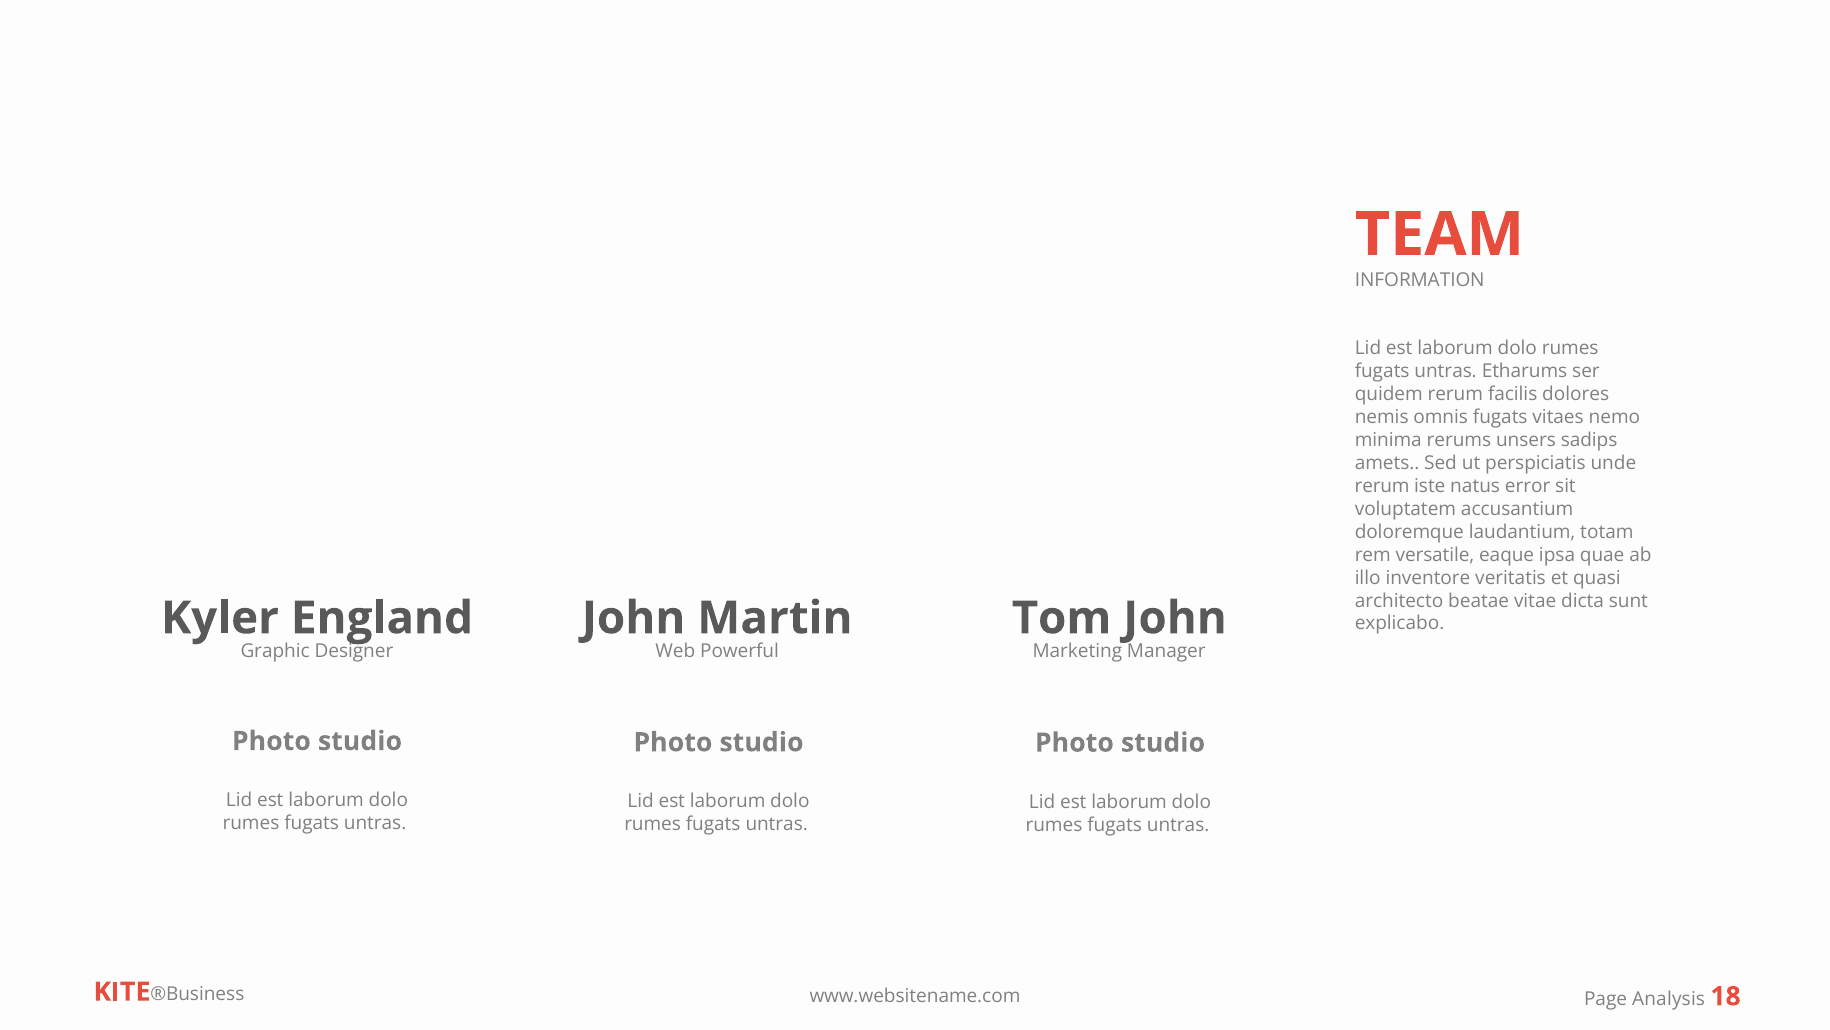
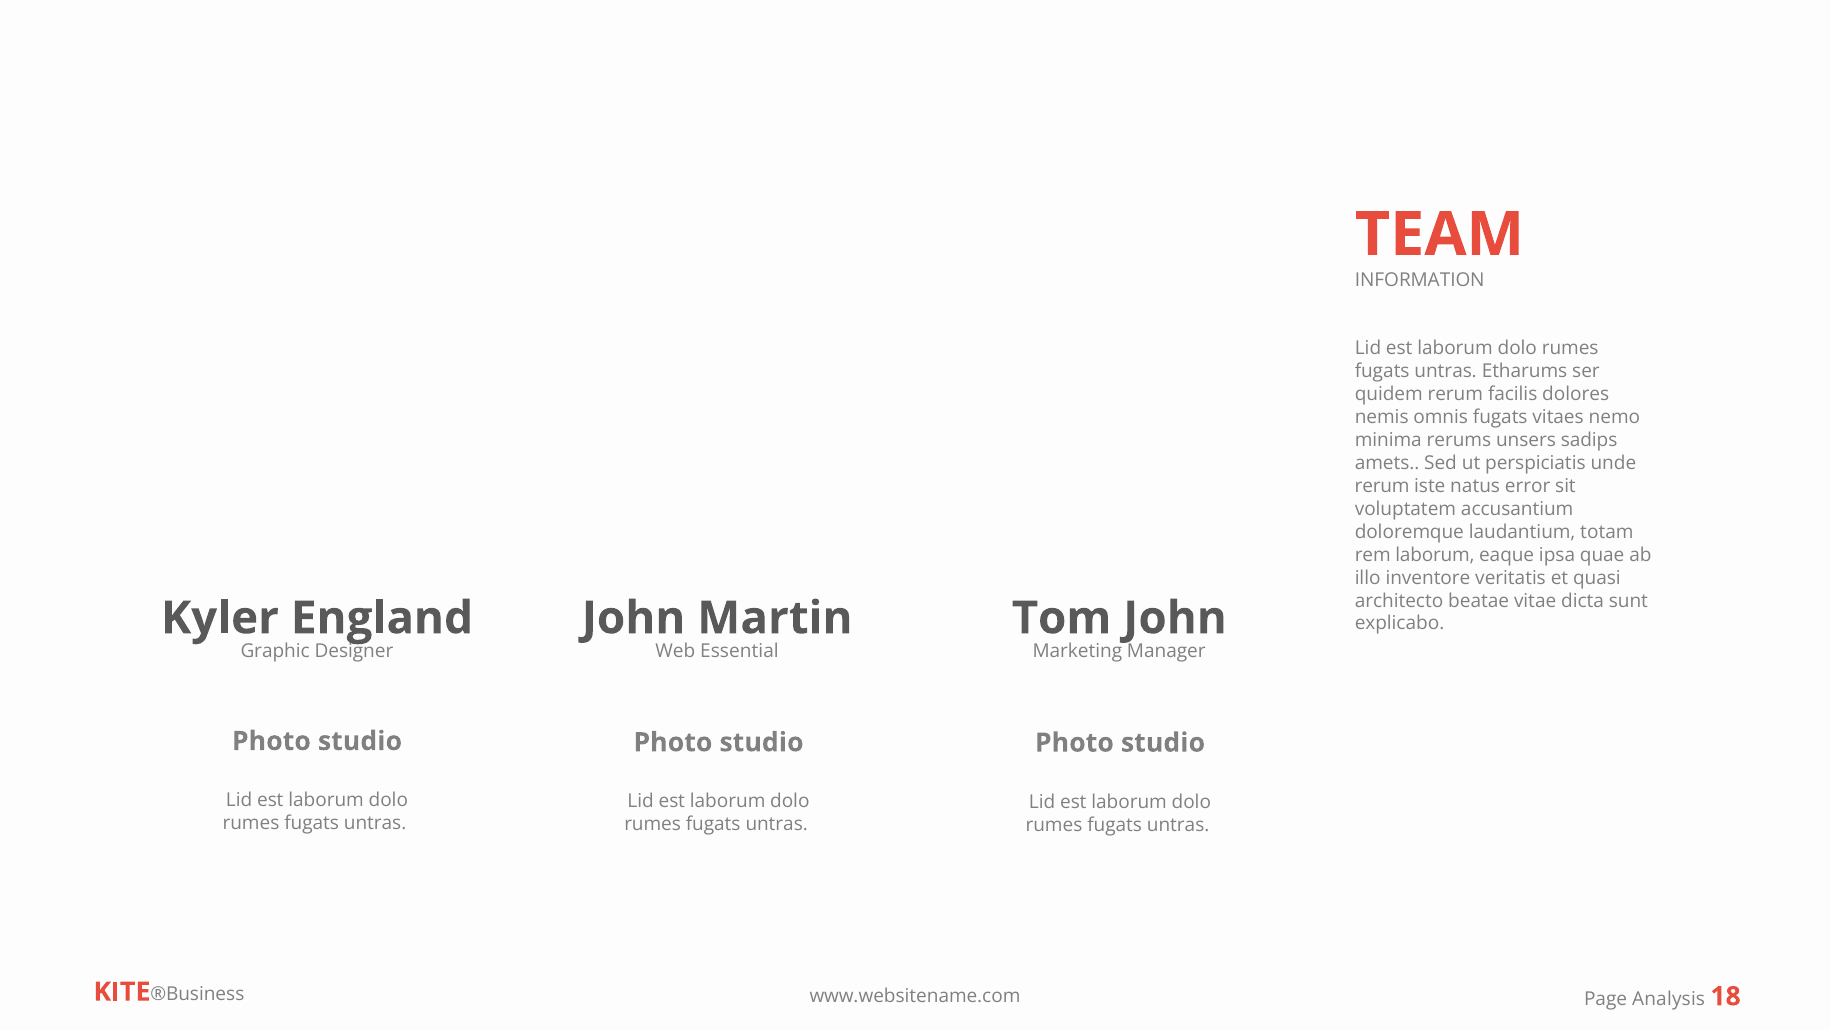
rem versatile: versatile -> laborum (1435, 555)
Powerful: Powerful -> Essential (739, 651)
